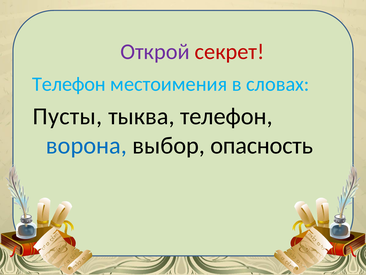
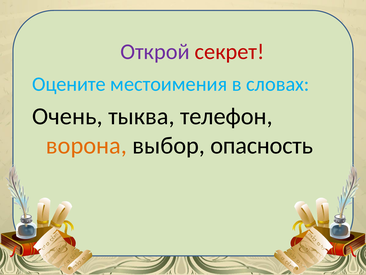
Телефон: Телефон -> Оцените (69, 84)
Пусты: Пусты -> Очень (67, 116)
ворона colour: blue -> orange (86, 145)
